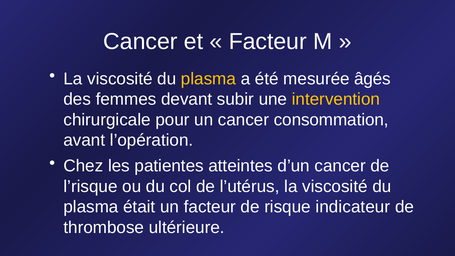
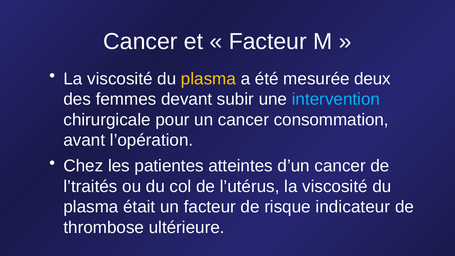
âgés: âgés -> deux (372, 79)
intervention colour: yellow -> light blue (336, 99)
l’risque: l’risque -> l’traités (91, 186)
